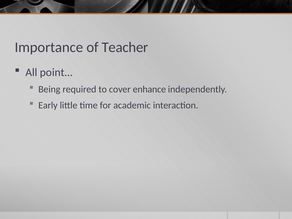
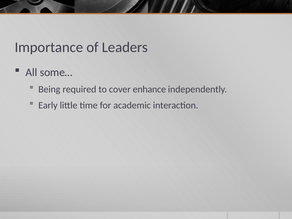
Teacher: Teacher -> Leaders (125, 47)
point…: point… -> some… (56, 72)
